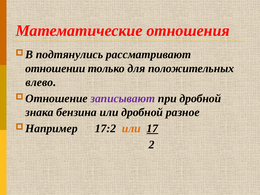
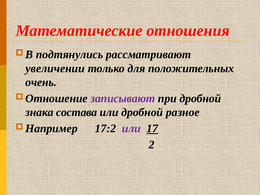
отношении: отношении -> увеличении (55, 68)
влево: влево -> очень (41, 82)
бензина: бензина -> состава (77, 112)
или colour: orange -> purple (131, 129)
